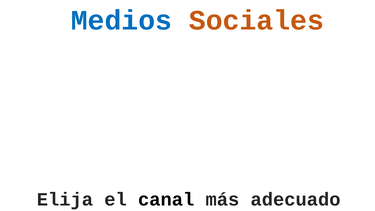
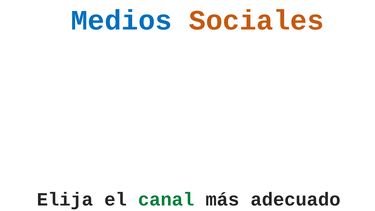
canal colour: black -> green (166, 199)
